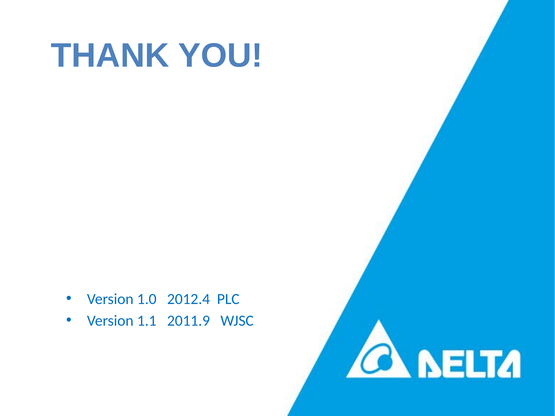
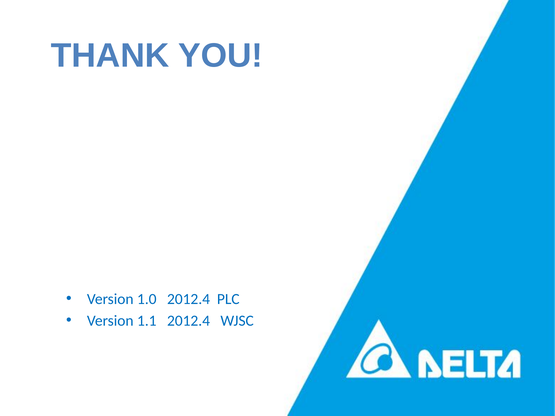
1.1 2011.9: 2011.9 -> 2012.4 (189, 321)
